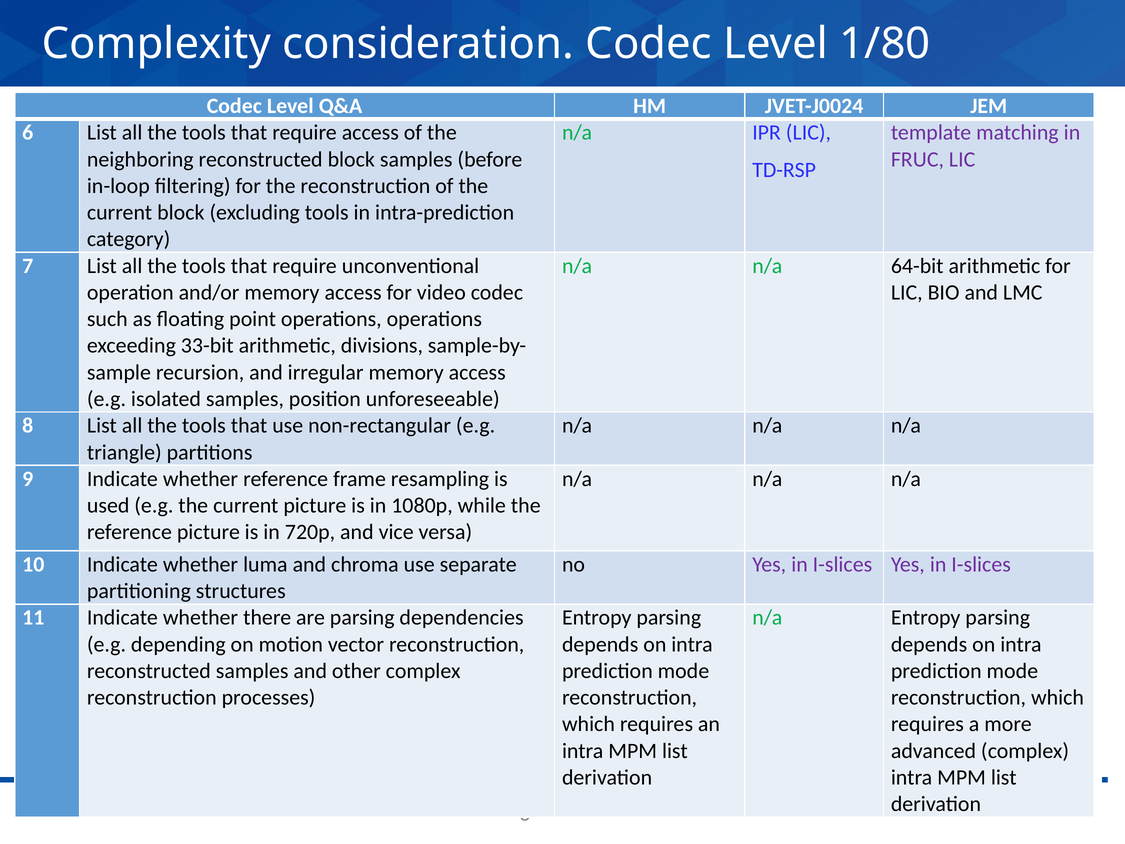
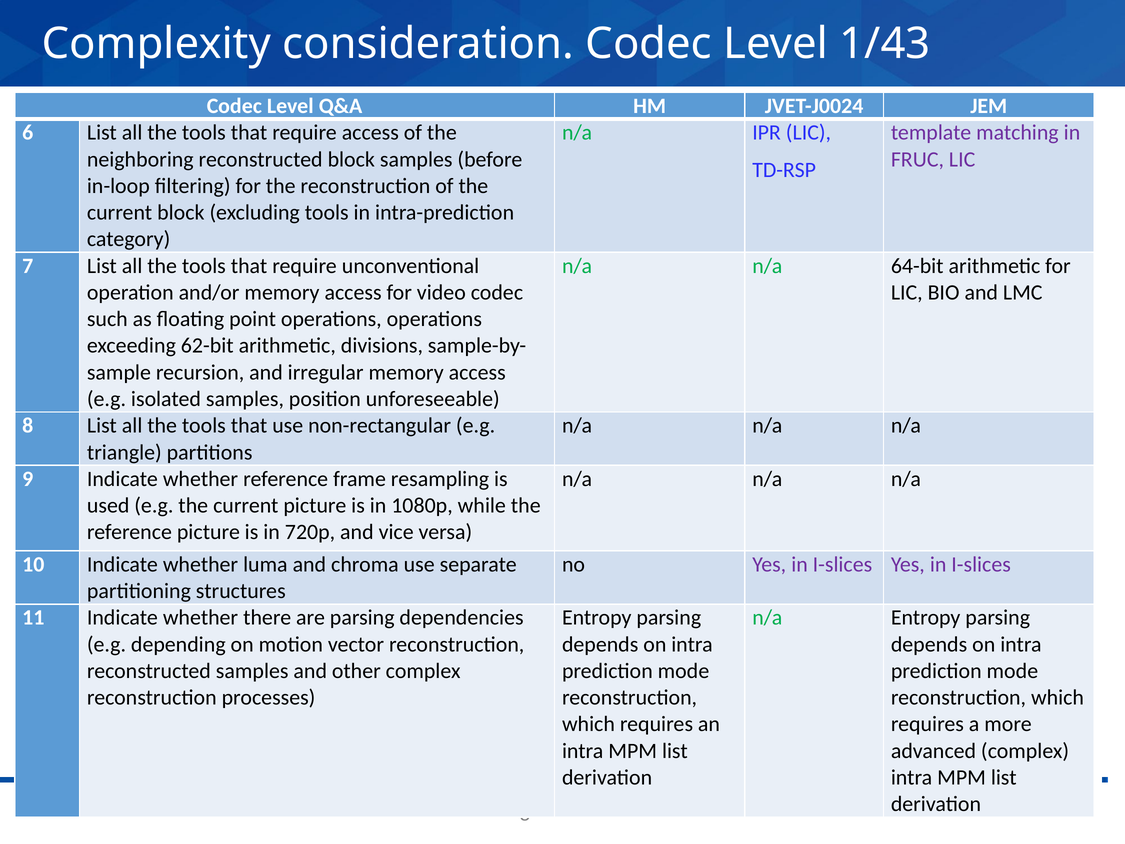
1/80: 1/80 -> 1/43 (885, 44)
33-bit: 33-bit -> 62-bit (207, 346)
